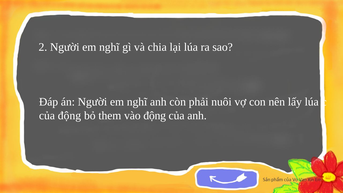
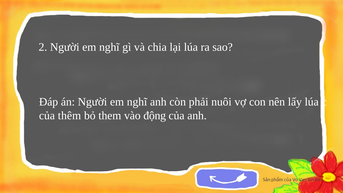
của động: động -> thêm (69, 116)
